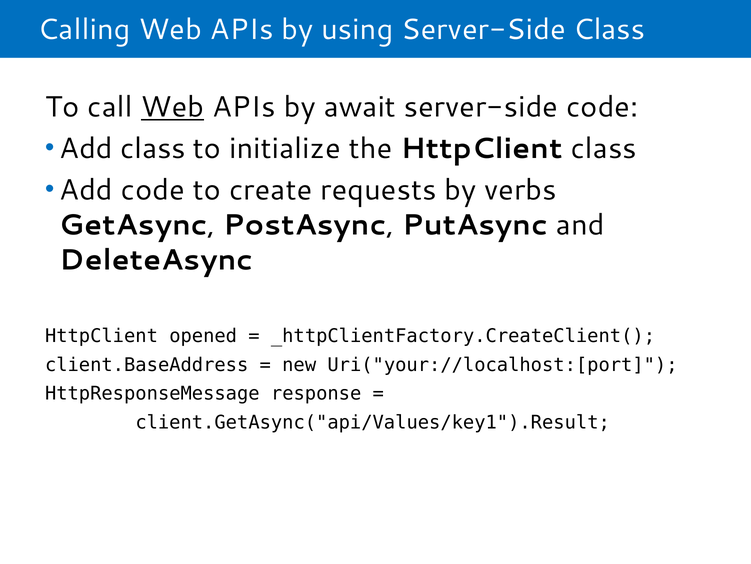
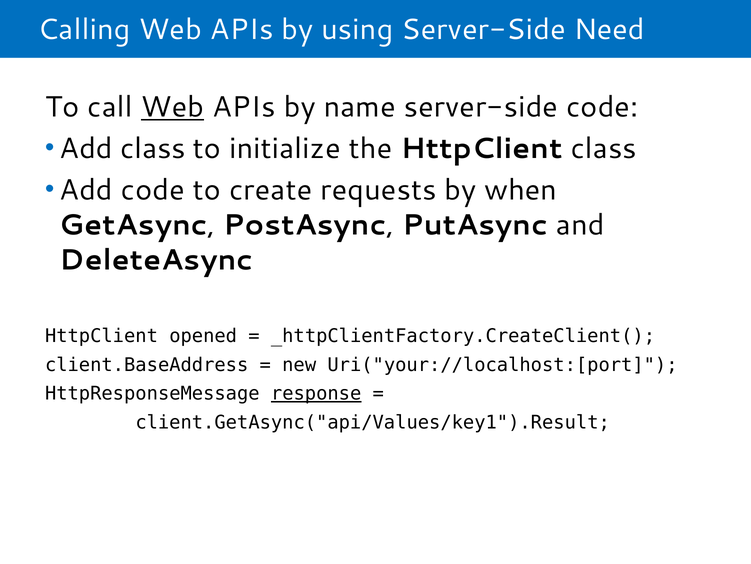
Server-Side Class: Class -> Need (609, 30)
await: await -> name (360, 107)
verbs: verbs -> when (521, 190)
response underline: none -> present (316, 393)
